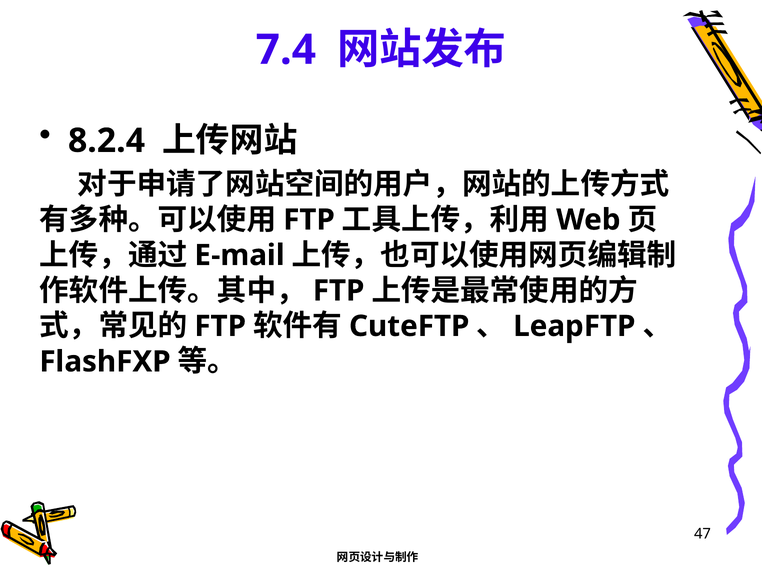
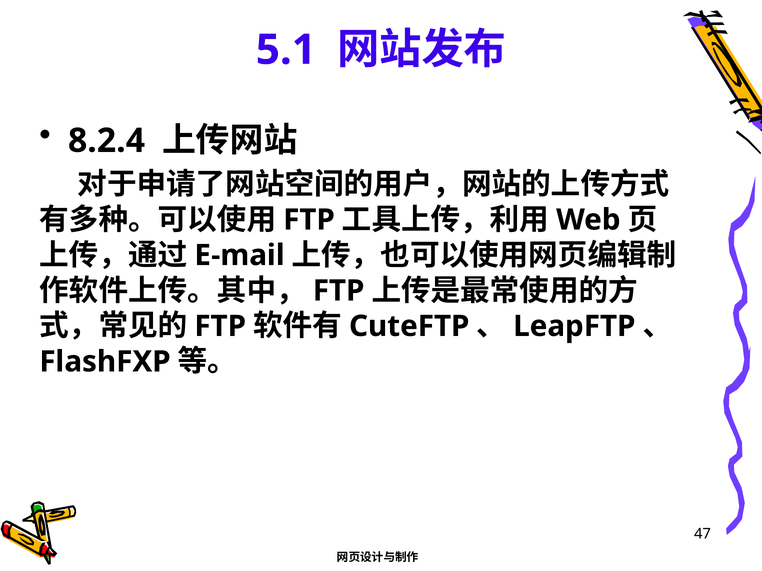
7.4: 7.4 -> 5.1 (286, 50)
